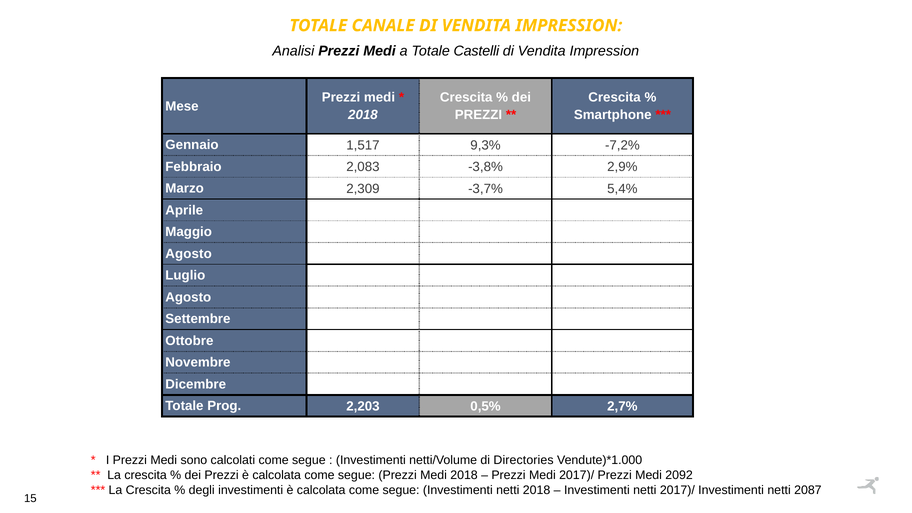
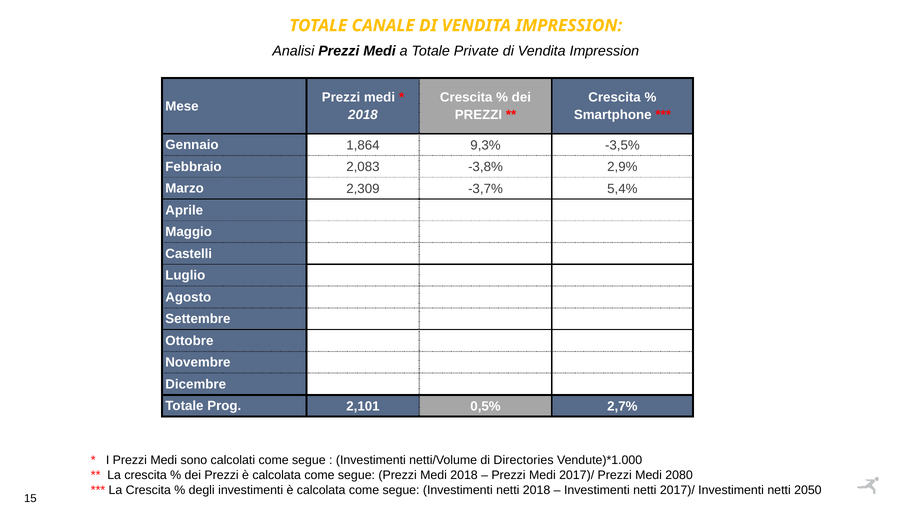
Castelli: Castelli -> Private (476, 51)
1,517: 1,517 -> 1,864 (363, 145)
-7,2%: -7,2% -> -3,5% (622, 145)
Agosto: Agosto -> Castelli (189, 254)
2,203: 2,203 -> 2,101 (363, 406)
2092: 2092 -> 2080 (679, 475)
2087: 2087 -> 2050 (808, 490)
